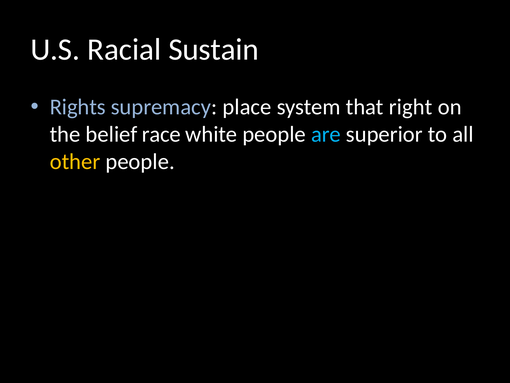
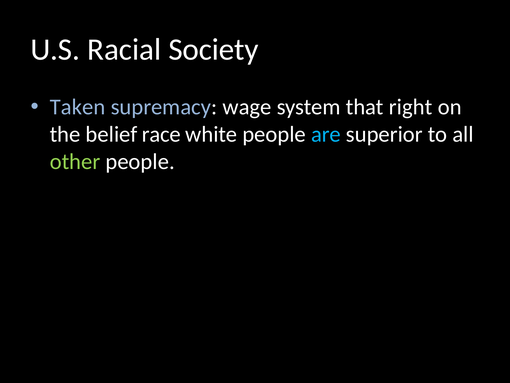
Sustain: Sustain -> Society (213, 49)
Rights: Rights -> Taken (78, 107)
place: place -> wage (247, 107)
other colour: yellow -> light green (75, 161)
